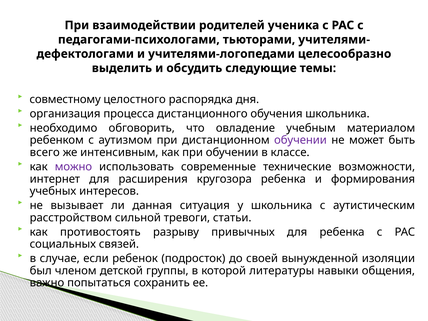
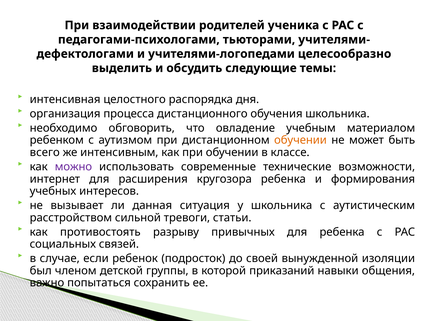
совместному: совместному -> интенсивная (65, 99)
обучении colour: purple -> orange (300, 140)
литературы: литературы -> приказаний (282, 271)
